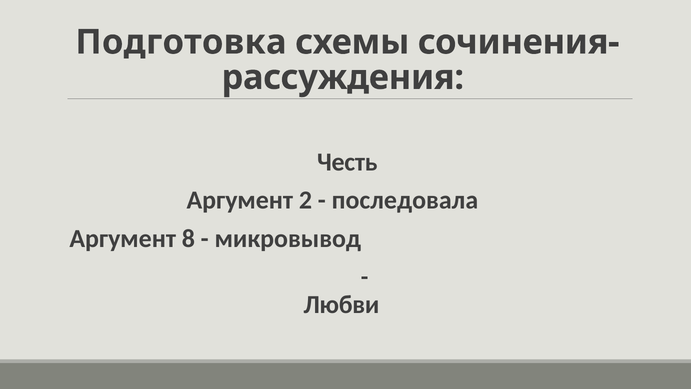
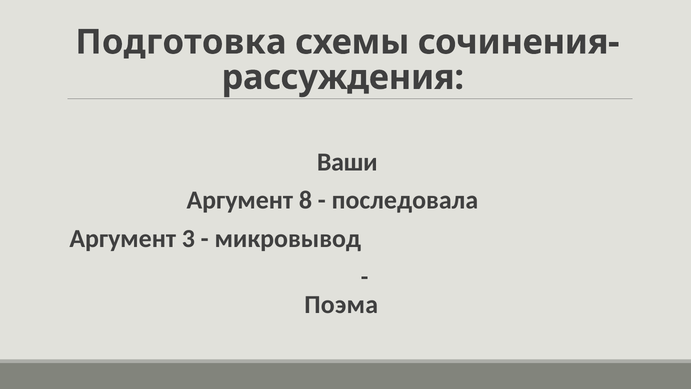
Честь: Честь -> Ваши (347, 162)
2: 2 -> 8 (305, 200)
8: 8 -> 3 (188, 238)
Любви: Любви -> Поэма (341, 304)
